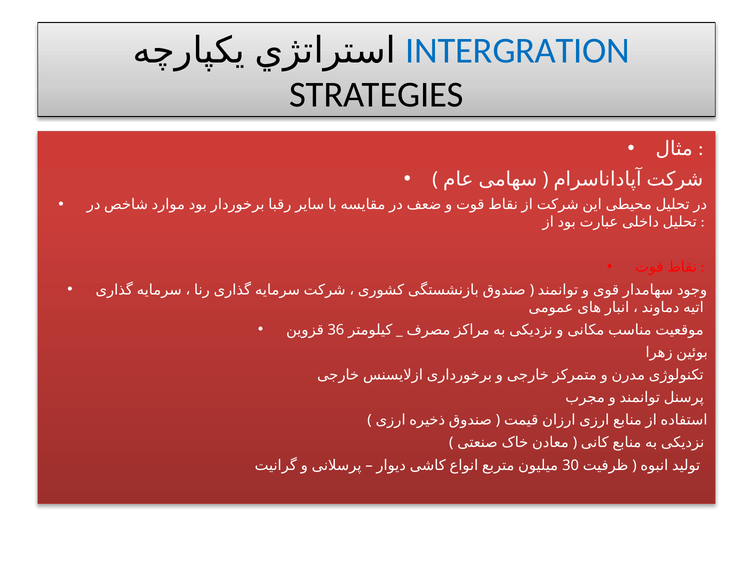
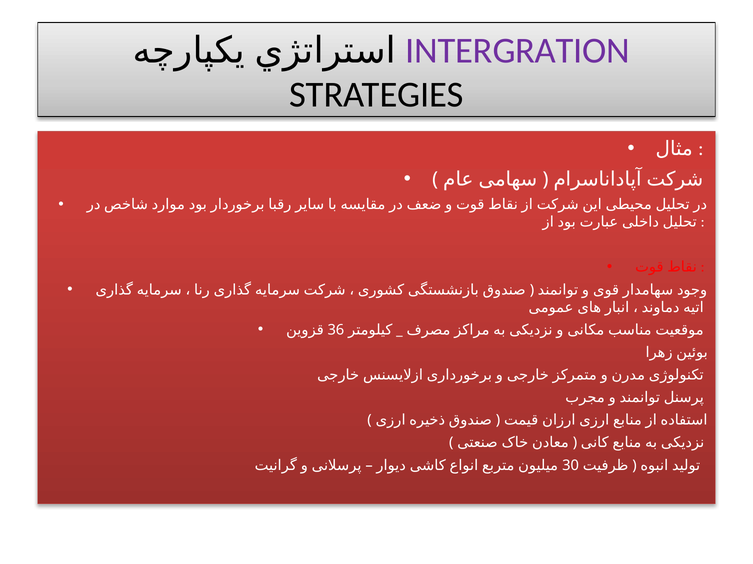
INTERGRATION colour: blue -> purple (518, 51)
